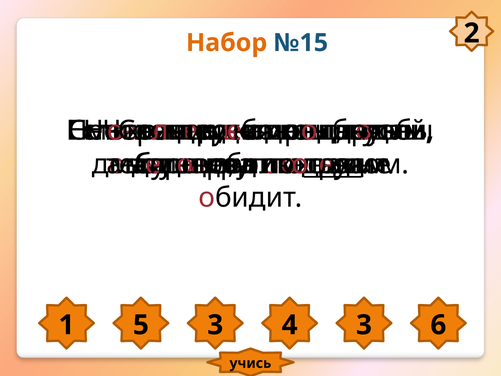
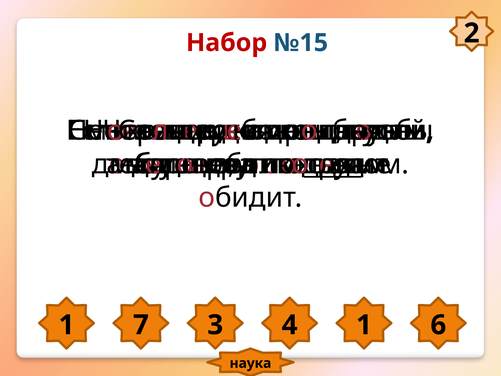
Набор colour: orange -> red (227, 43)
5: 5 -> 7 (141, 325)
4 3: 3 -> 1 (364, 325)
учись: учись -> наука (250, 363)
